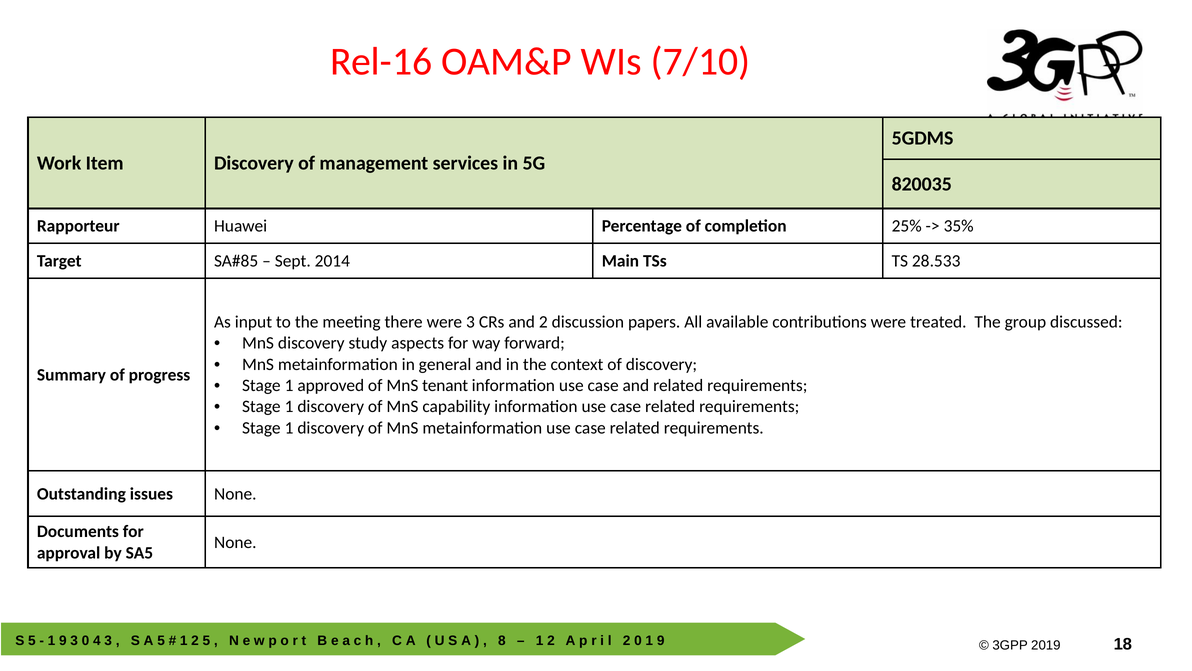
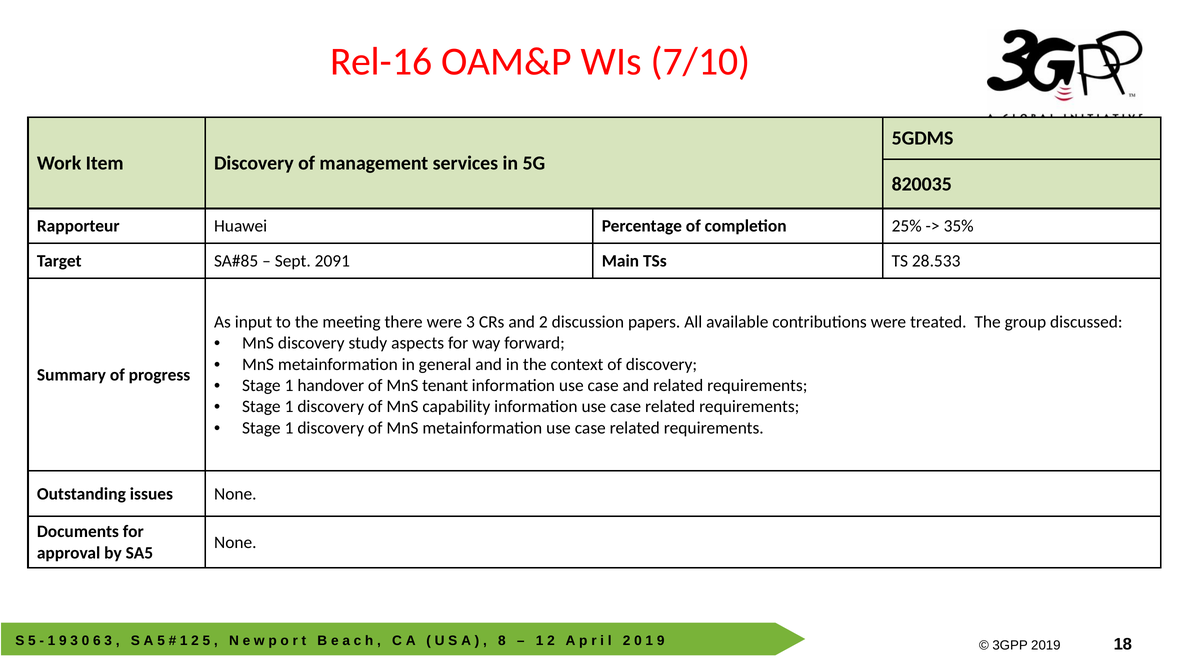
2014: 2014 -> 2091 (332, 261)
approved: approved -> handover (331, 385)
4: 4 -> 6 (97, 640)
